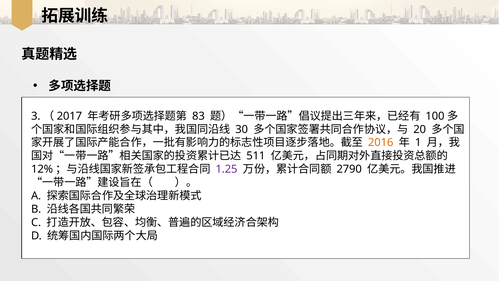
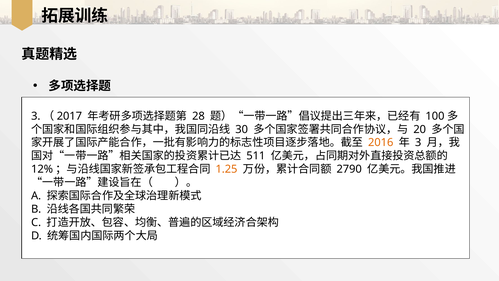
83: 83 -> 28 (198, 116)
1: 1 -> 3 (418, 143)
1.25 colour: purple -> orange (226, 169)
